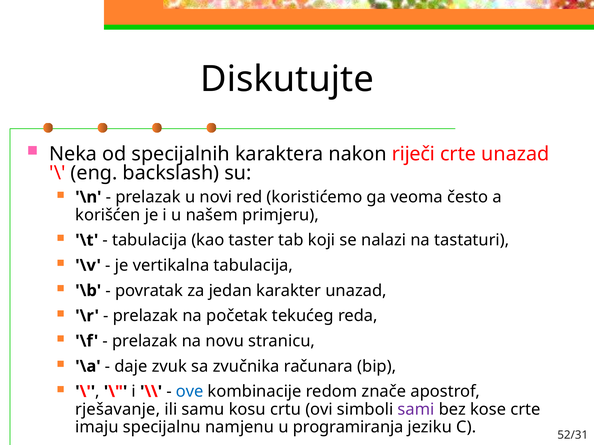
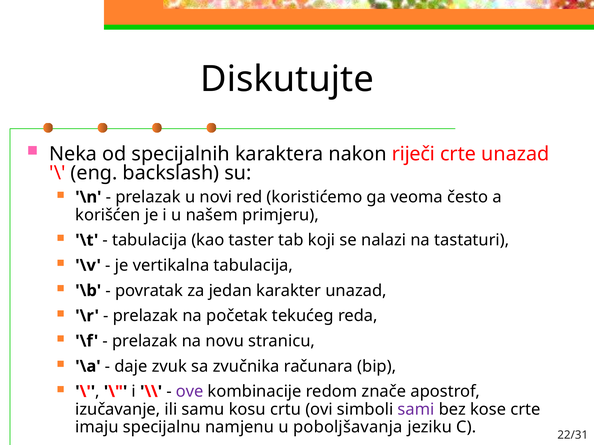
ove colour: blue -> purple (190, 392)
rješavanje: rješavanje -> izučavanje (118, 410)
programiranja: programiranja -> poboljšavanja (348, 428)
52/31: 52/31 -> 22/31 (573, 436)
